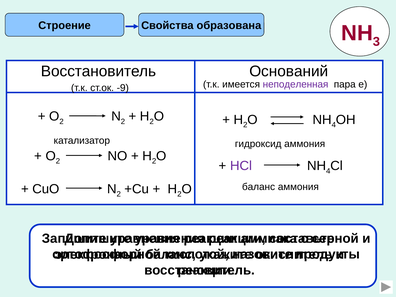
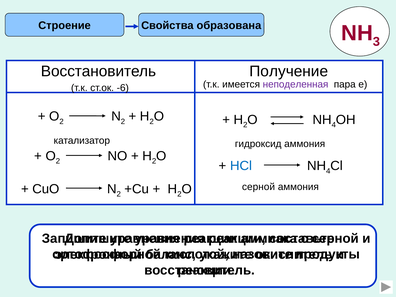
Оснований: Оснований -> Получение (289, 71)
-9: -9 -> -6 (123, 88)
HCl colour: purple -> blue (241, 166)
баланс: баланс -> серной (259, 187)
